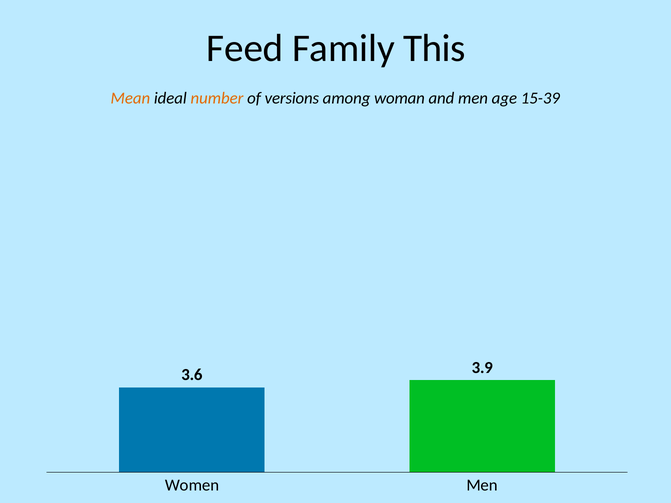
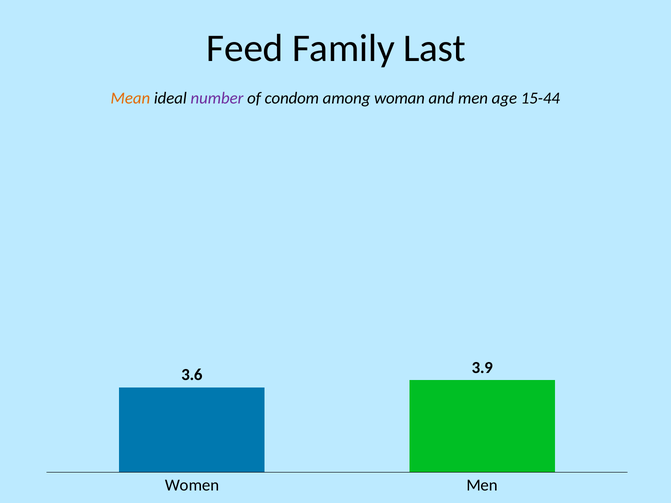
This: This -> Last (434, 48)
number colour: orange -> purple (217, 98)
versions: versions -> condom (292, 98)
15-39: 15-39 -> 15-44 (540, 98)
